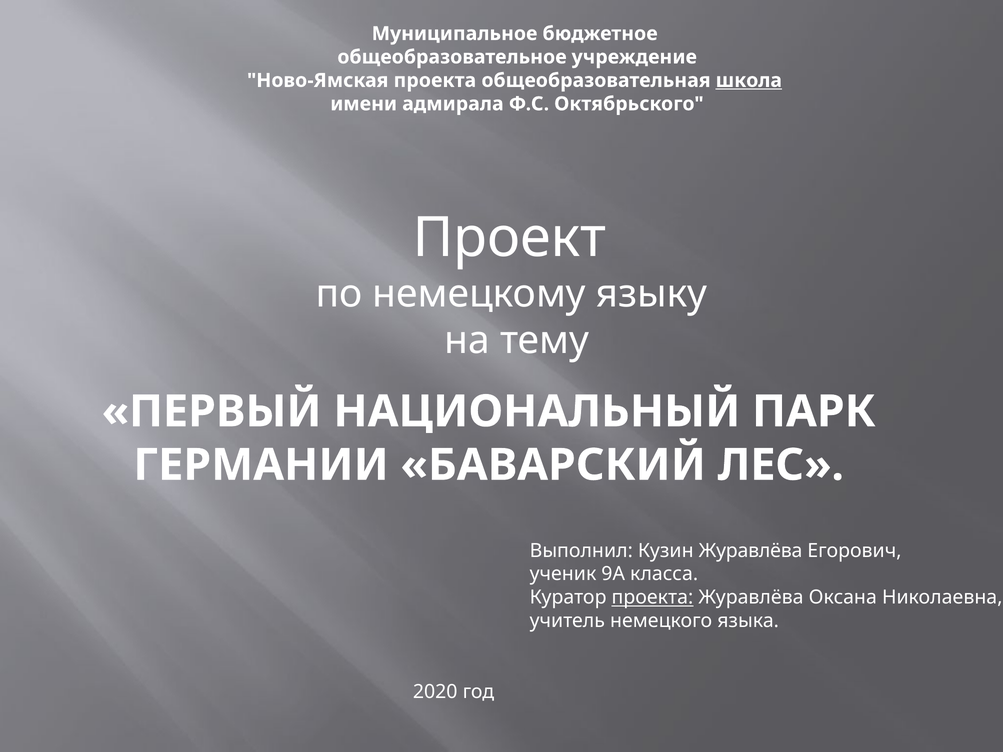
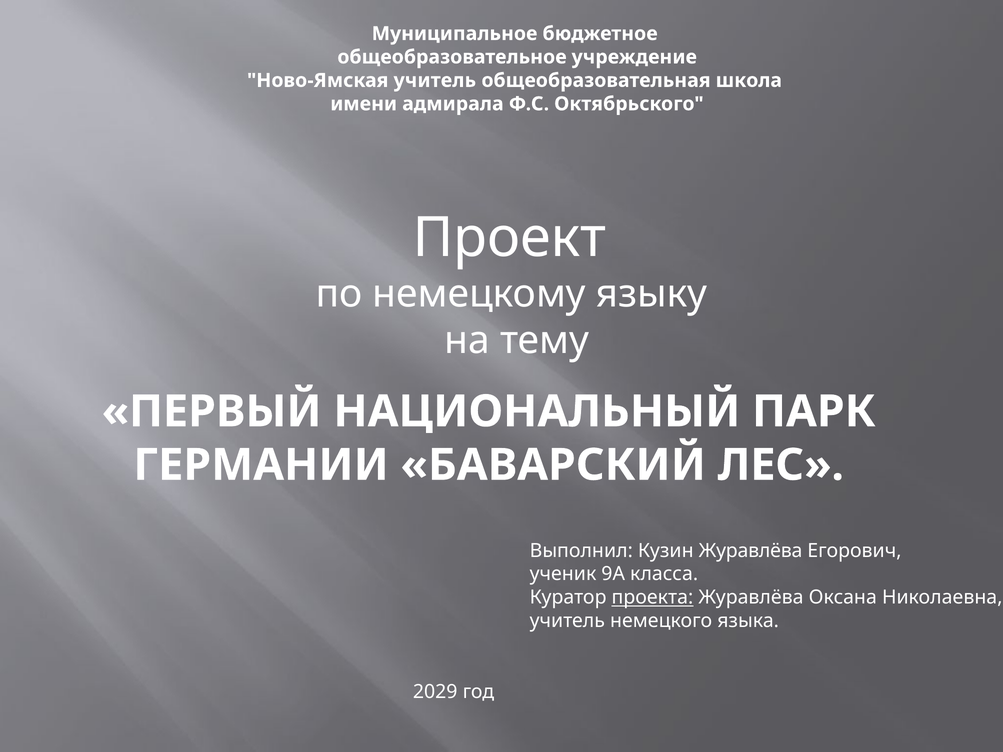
Ново-Ямская проекта: проекта -> учитель (435, 80)
школа underline: present -> none (749, 80)
2020: 2020 -> 2029 (435, 692)
